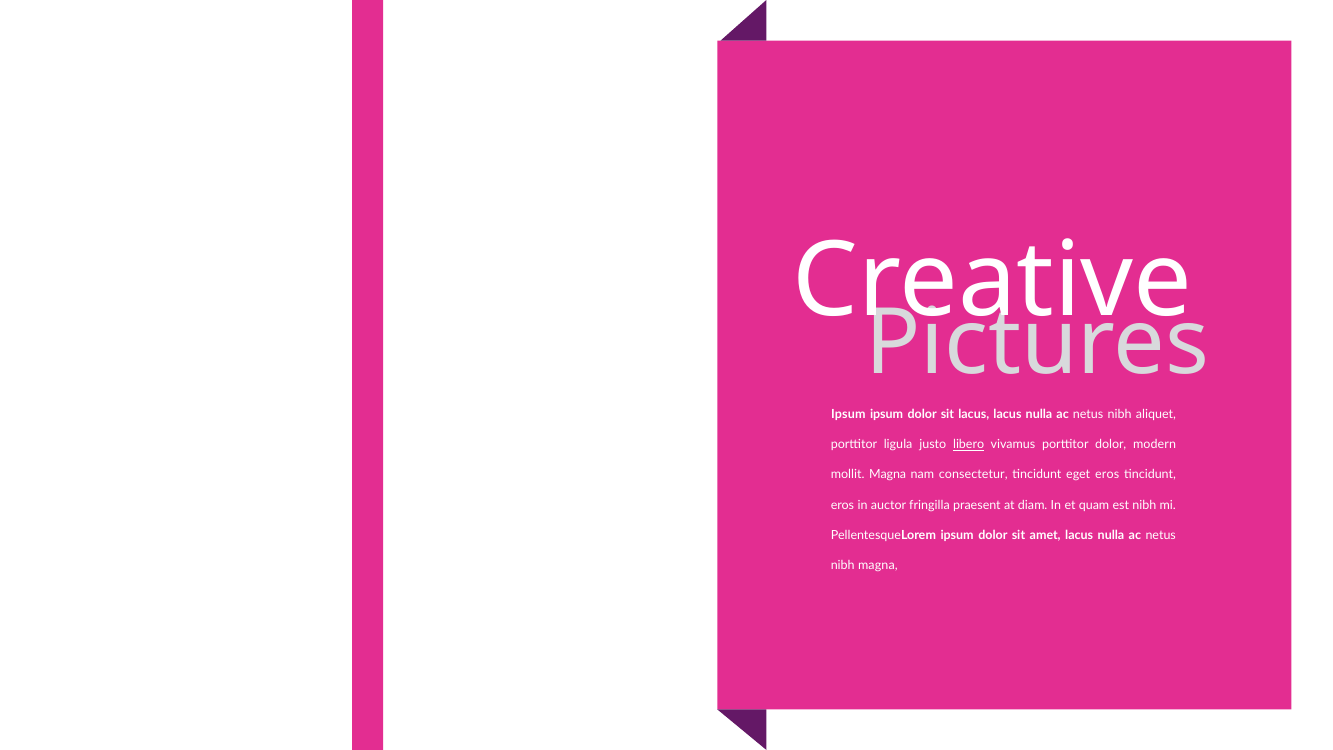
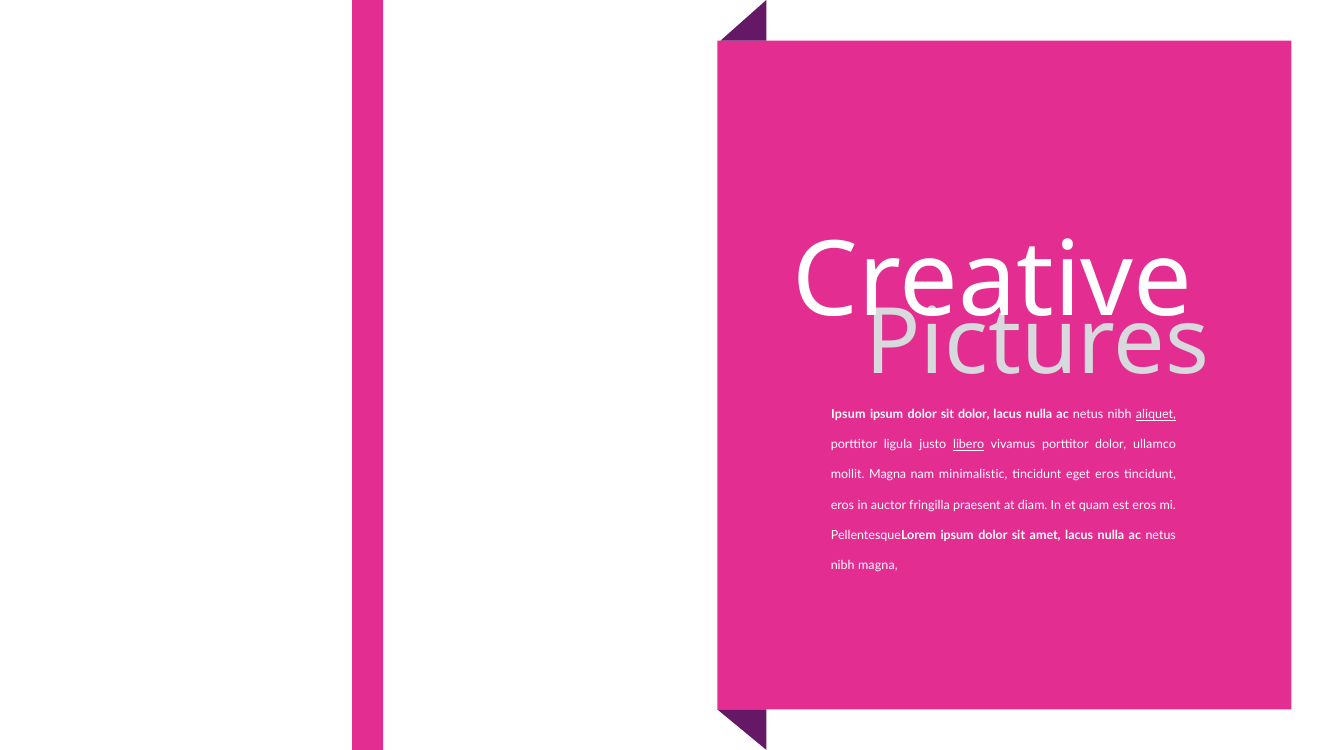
sit lacus: lacus -> dolor (974, 415)
aliquet underline: none -> present (1156, 415)
modern: modern -> ullamco (1155, 445)
consectetur: consectetur -> minimalistic (973, 475)
est nibh: nibh -> eros (1144, 505)
